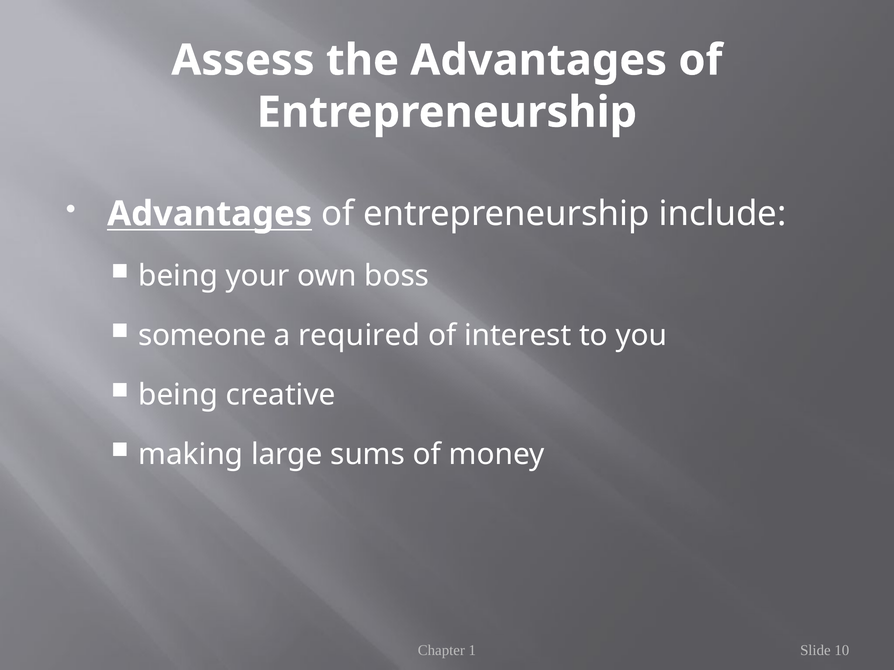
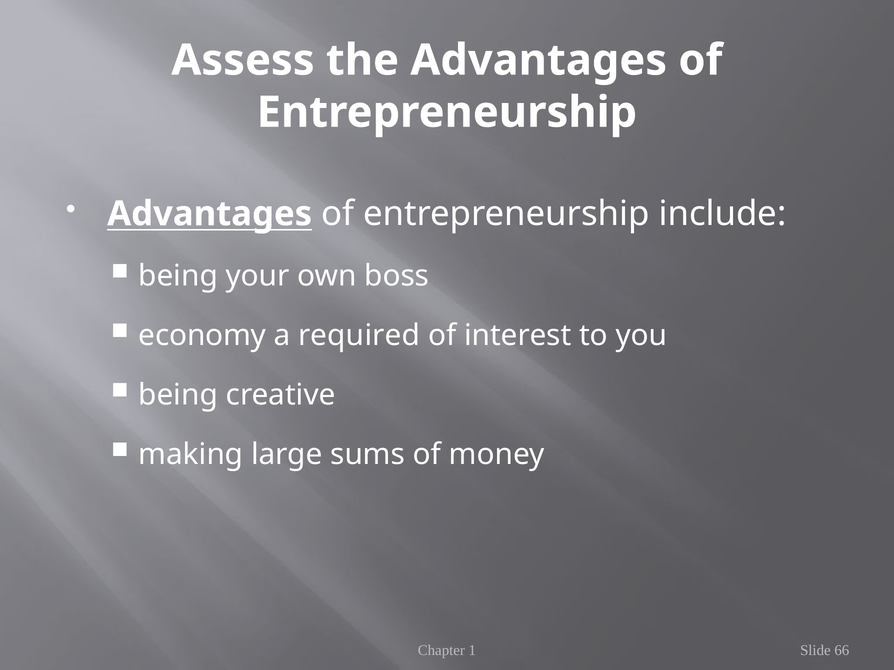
someone: someone -> economy (202, 336)
10: 10 -> 66 (842, 651)
